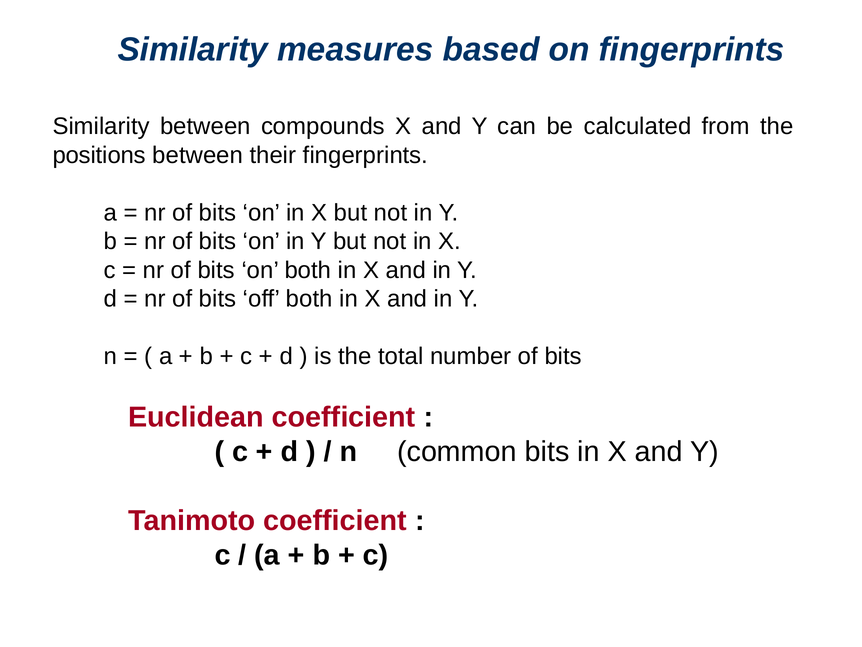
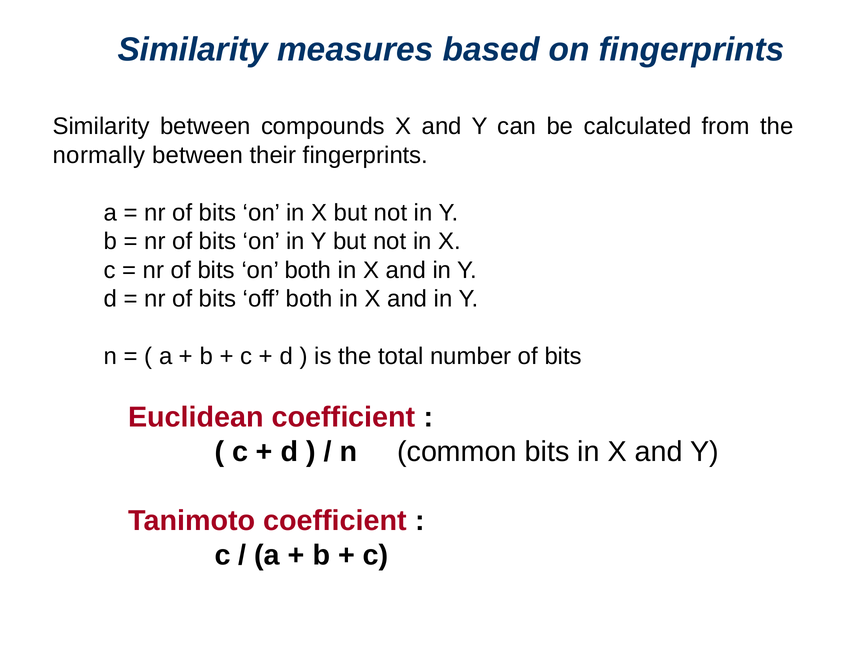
positions: positions -> normally (99, 155)
